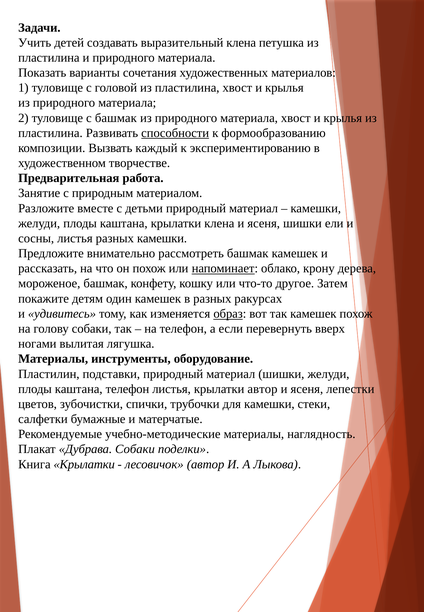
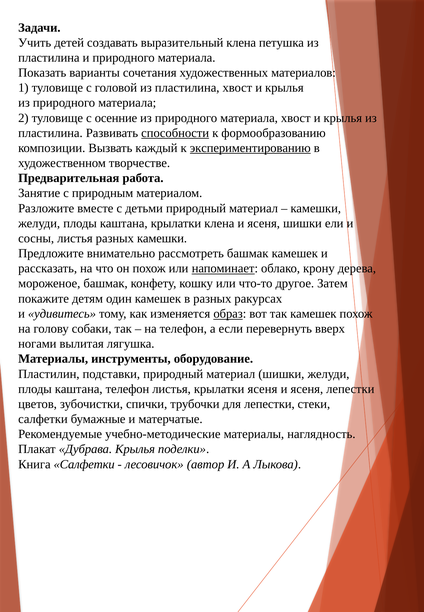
с башмак: башмак -> осенние (116, 118)
экспериментированию underline: none -> present (250, 148)
крылатки автор: автор -> ясеня (262, 389)
для камешки: камешки -> лепестки (269, 404)
Дубрава Собаки: Собаки -> Крылья (135, 449)
Книга Крылатки: Крылатки -> Салфетки (84, 465)
